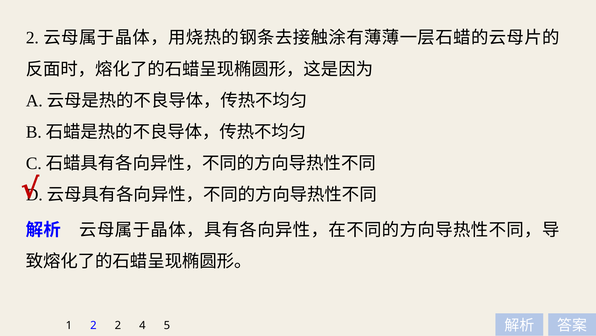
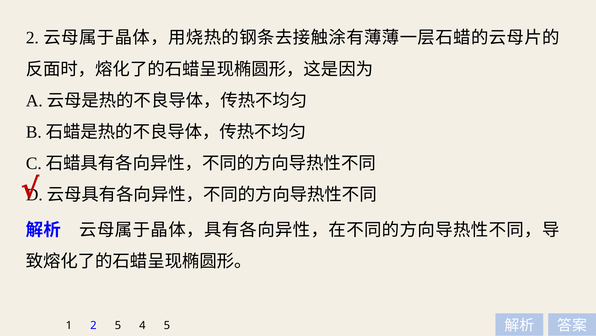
2 2: 2 -> 5 (118, 325)
